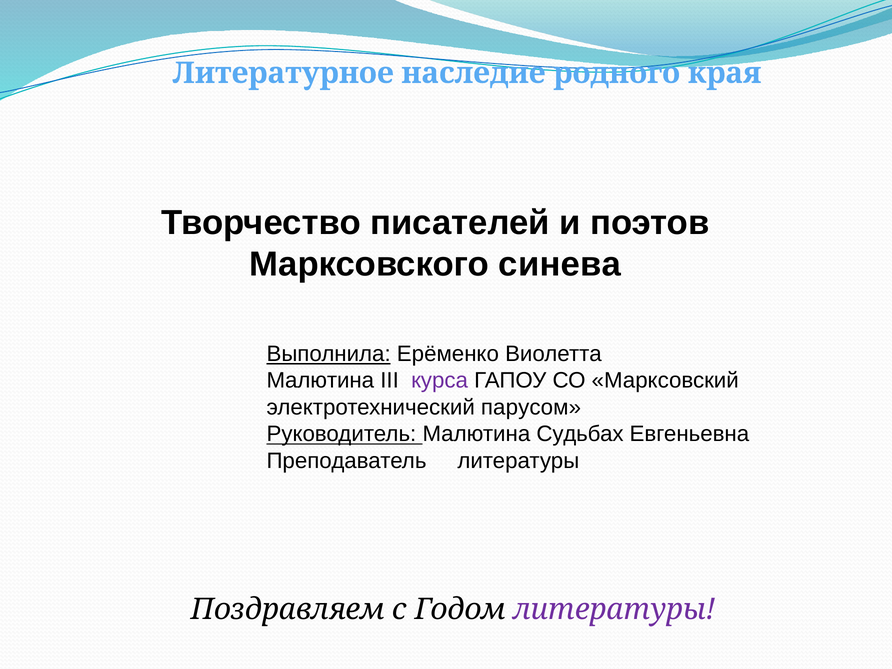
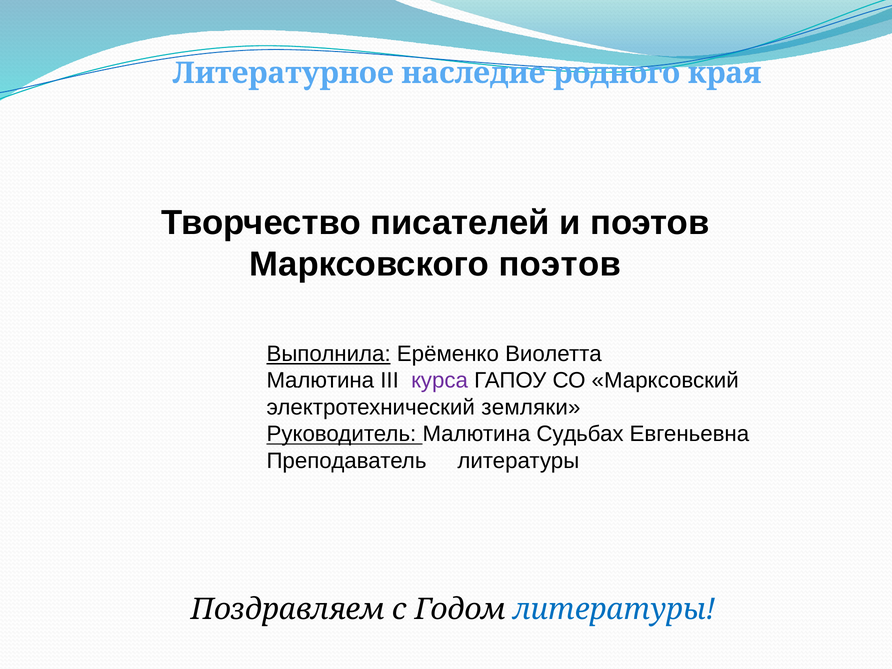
Марксовского синева: синева -> поэтов (560, 264)
парусом: парусом -> земляки (531, 407)
литературы colour: purple -> blue (615, 610)
